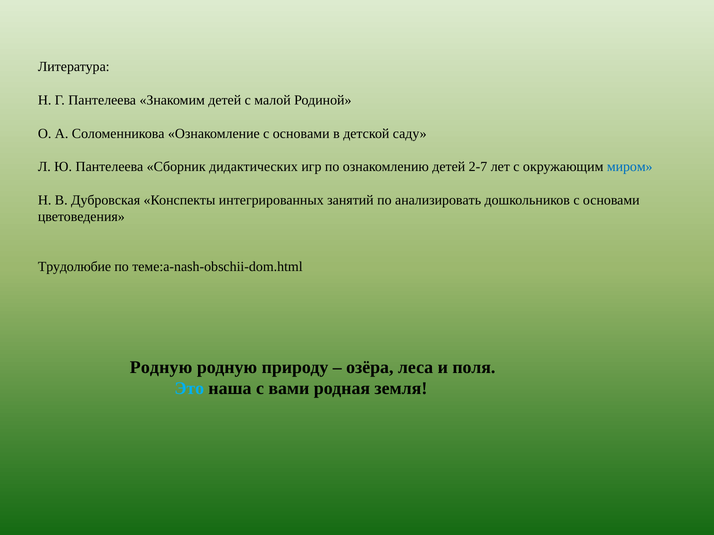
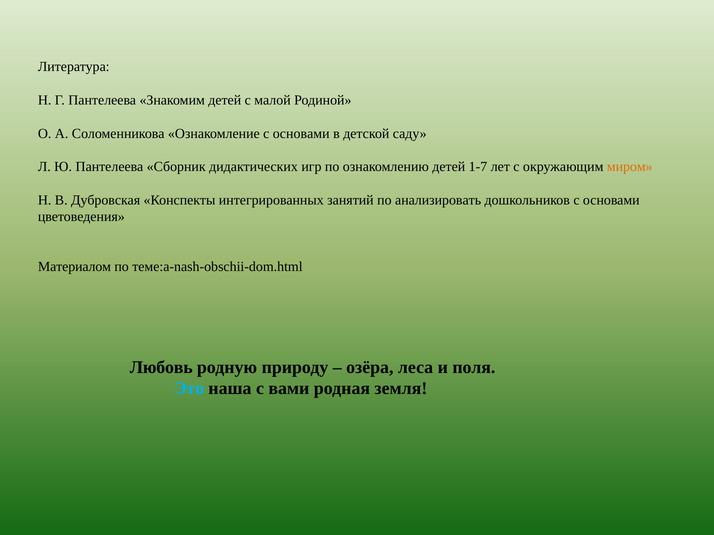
2-7: 2-7 -> 1-7 (478, 167)
миром colour: blue -> orange (630, 167)
Трудолюбие: Трудолюбие -> Материалом (74, 267)
Родную: Родную -> Любовь (161, 368)
